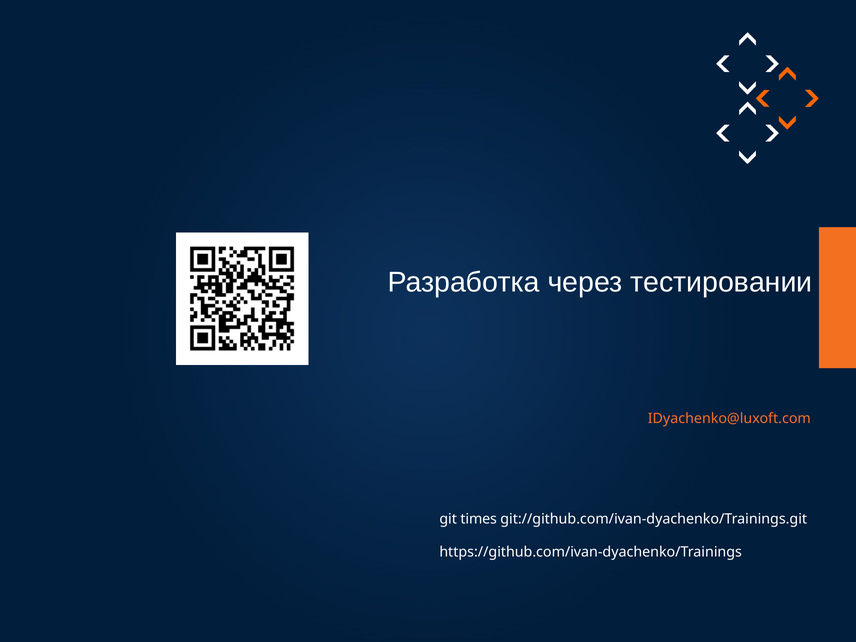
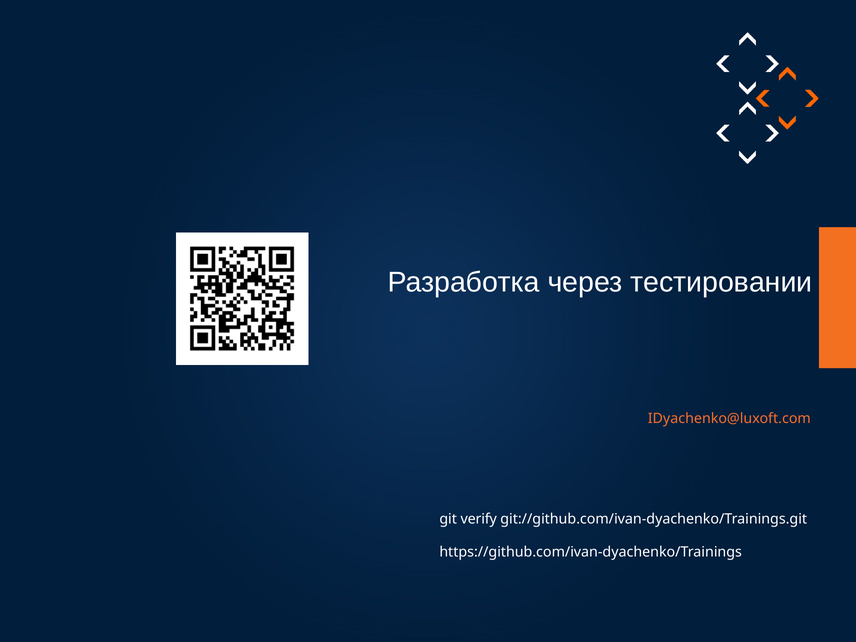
times: times -> verify (479, 519)
